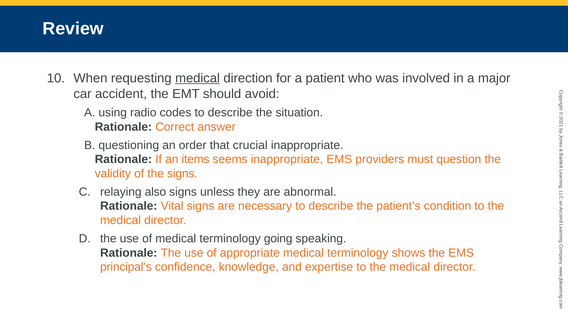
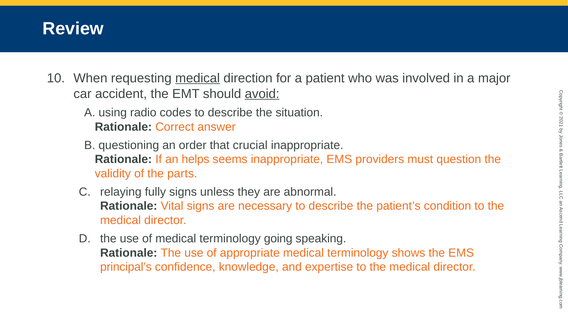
avoid underline: none -> present (262, 94)
items: items -> helps (196, 160)
the signs: signs -> parts (182, 174)
also: also -> fully (155, 192)
